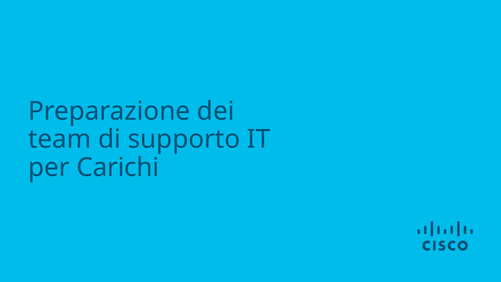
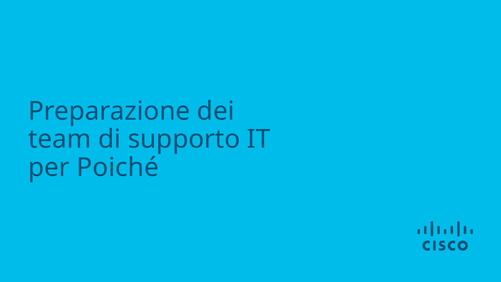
Carichi: Carichi -> Poiché (118, 167)
